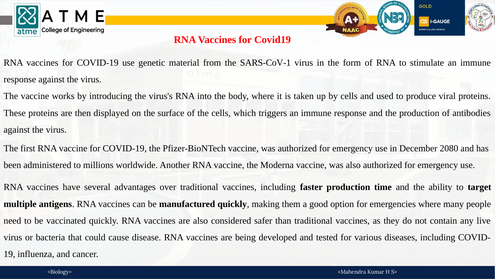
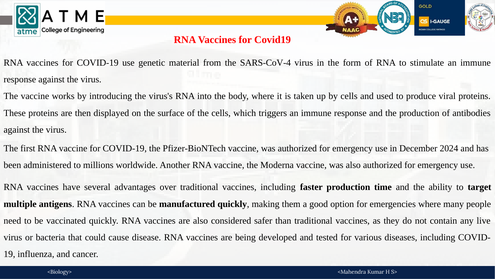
SARS-CoV-1: SARS-CoV-1 -> SARS-CoV-4 (265, 63)
2080: 2080 -> 2024 (449, 148)
